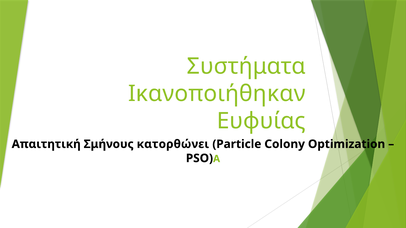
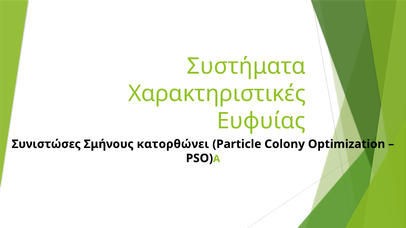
Ικανοποιήθηκαν: Ικανοποιήθηκαν -> Χαρακτηριστικές (217, 94)
Απαιτητική: Απαιτητική -> Συνιστώσες (46, 144)
